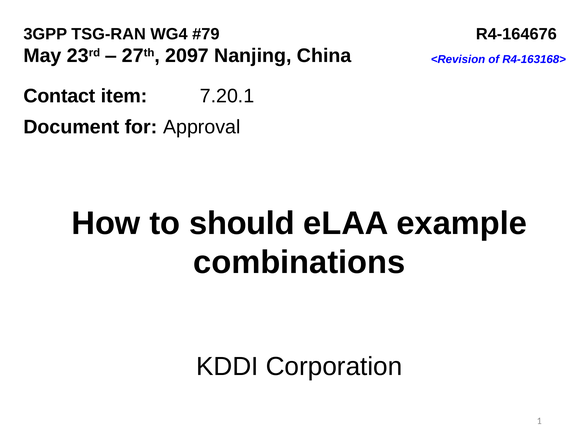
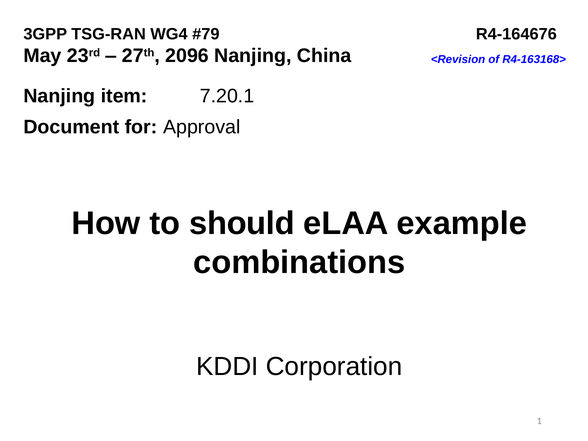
2097: 2097 -> 2096 (187, 56)
Contact: Contact -> Nanjing (59, 96)
